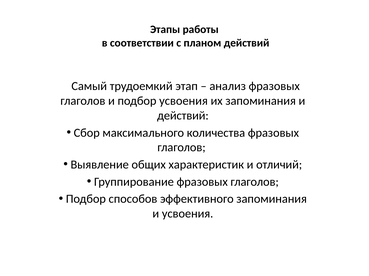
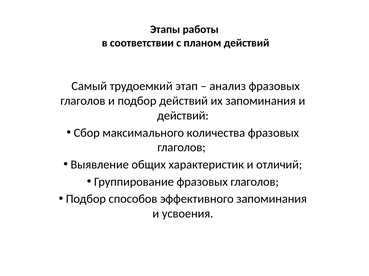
подбор усвоения: усвоения -> действий (184, 101)
